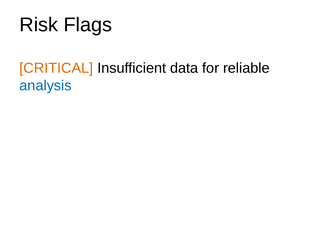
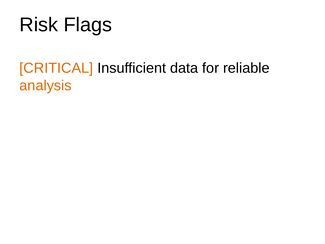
analysis colour: blue -> orange (46, 85)
